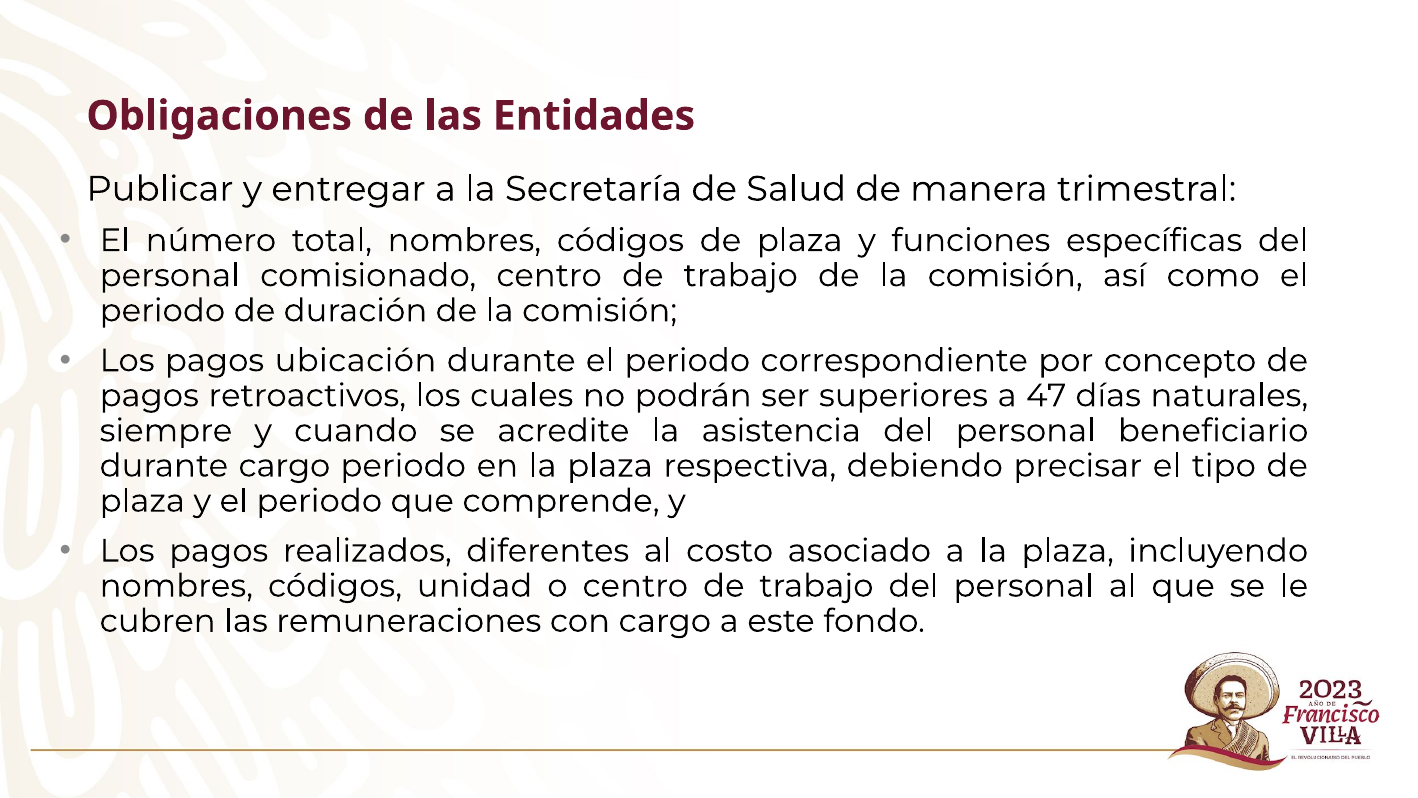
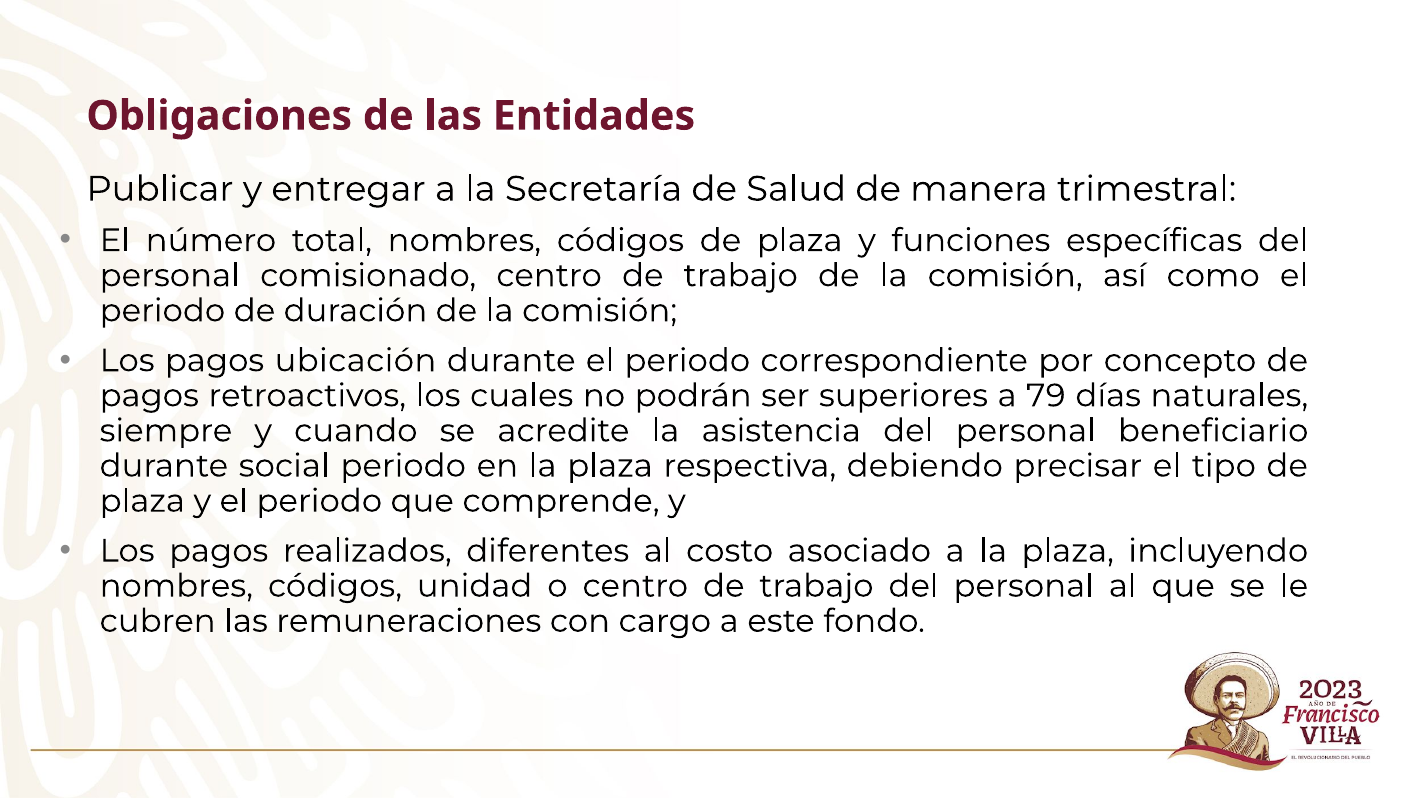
47: 47 -> 79 (1046, 395)
durante cargo: cargo -> social (284, 466)
